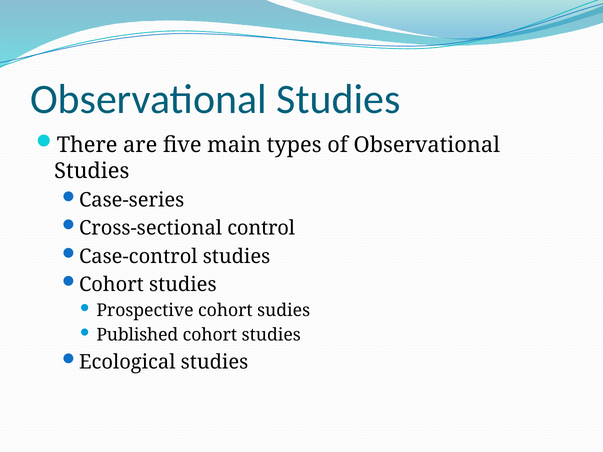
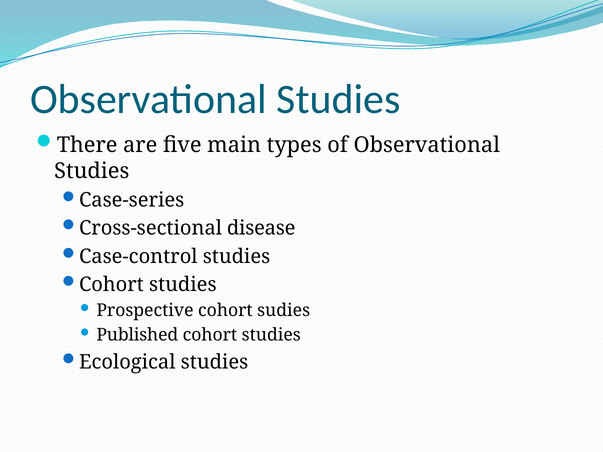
control: control -> disease (261, 228)
